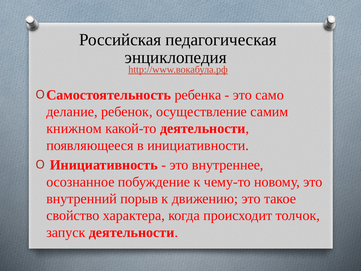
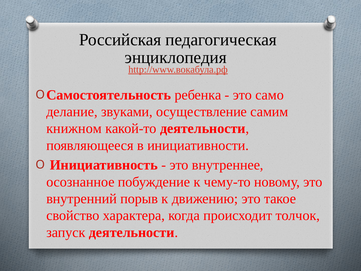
ребенок: ребенок -> звуками (127, 112)
